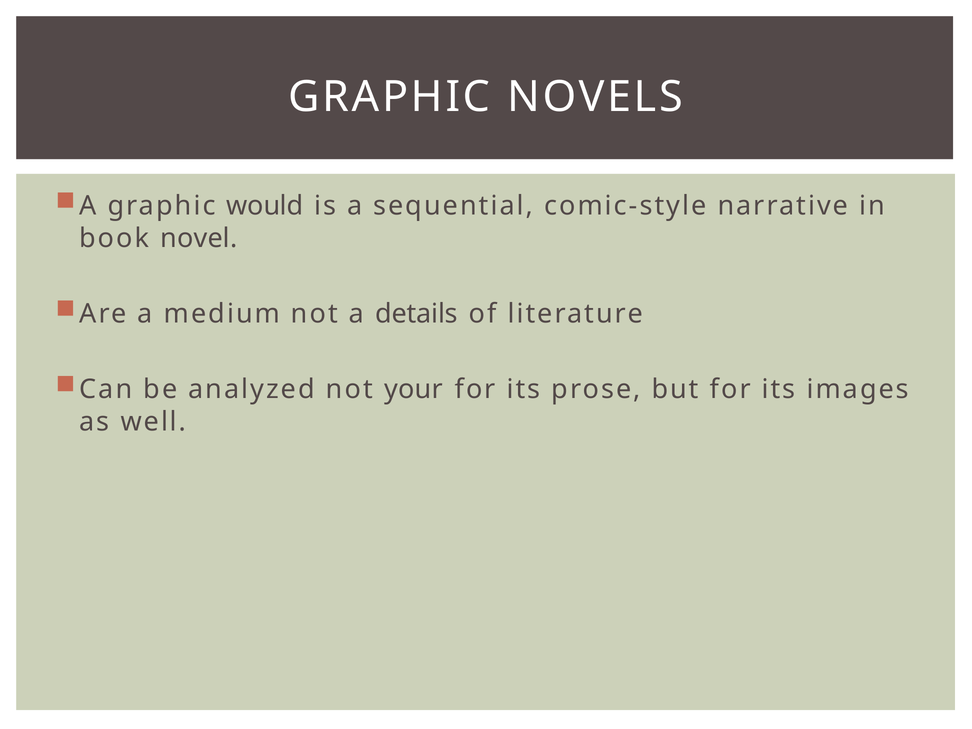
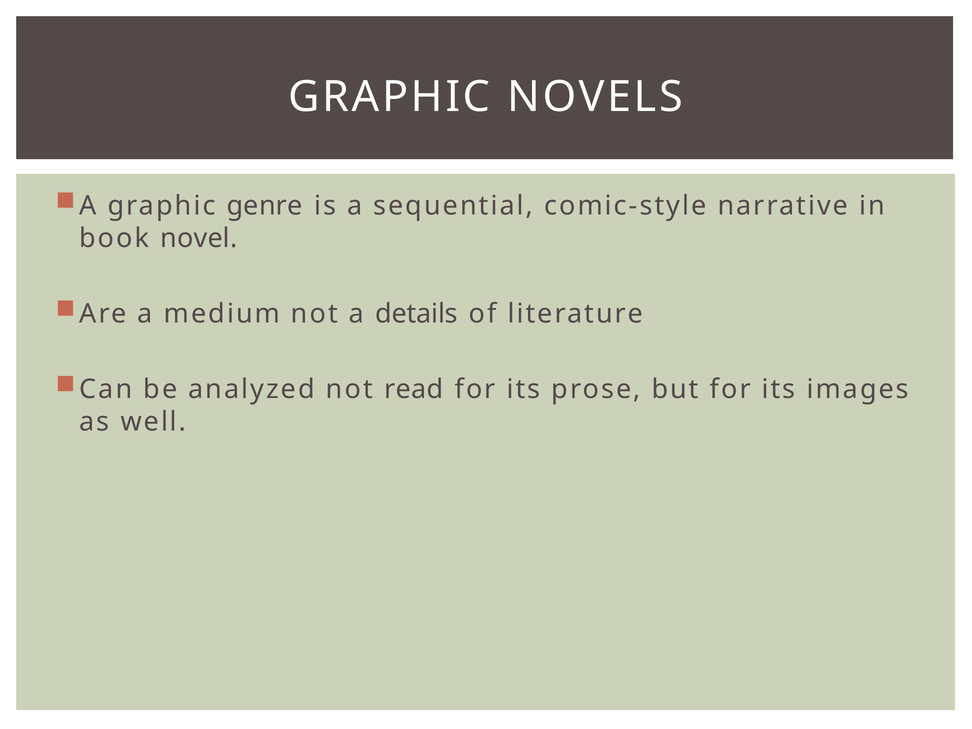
would: would -> genre (265, 206)
your: your -> read (414, 389)
